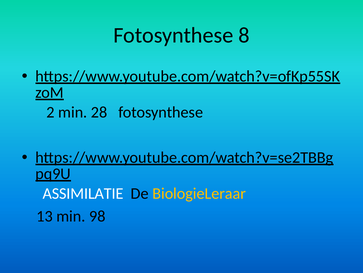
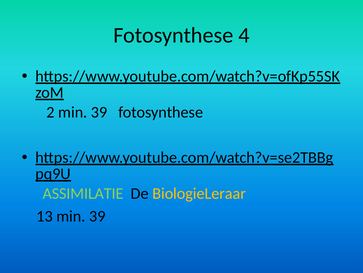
8: 8 -> 4 (244, 35)
2 min 28: 28 -> 39 (99, 112)
ASSIMILATIE colour: white -> light green (83, 193)
13 min 98: 98 -> 39 (97, 216)
